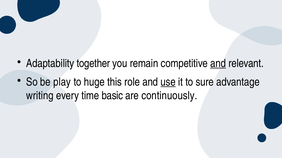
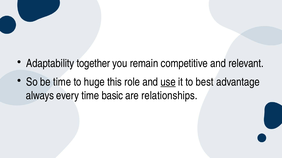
and underline: present -> none (218, 64)
be play: play -> time (62, 82)
sure: sure -> best (205, 82)
writing: writing -> always (40, 96)
continuously: continuously -> relationships (169, 96)
